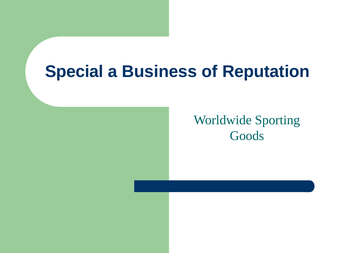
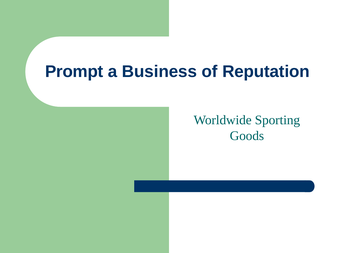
Special: Special -> Prompt (74, 72)
